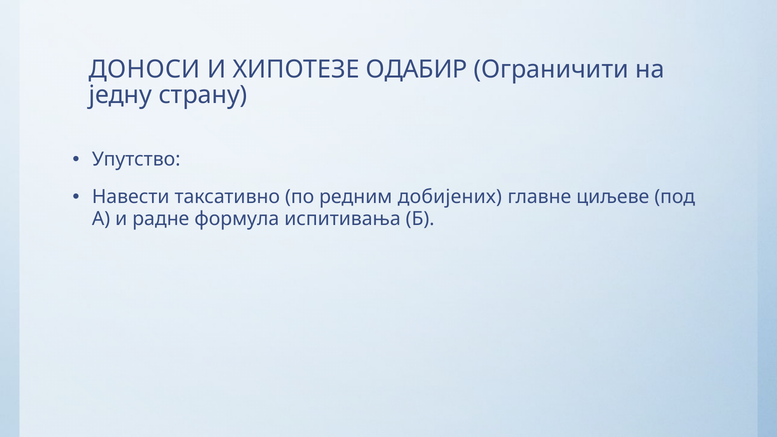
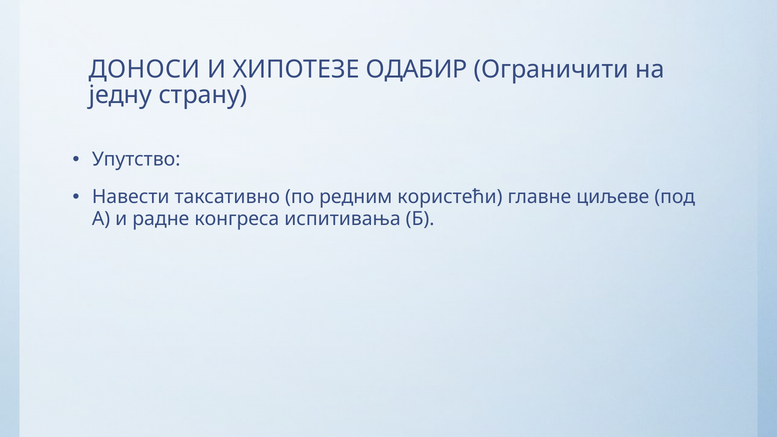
добијених: добијених -> користећи (450, 197)
формула: формула -> конгреса (237, 219)
